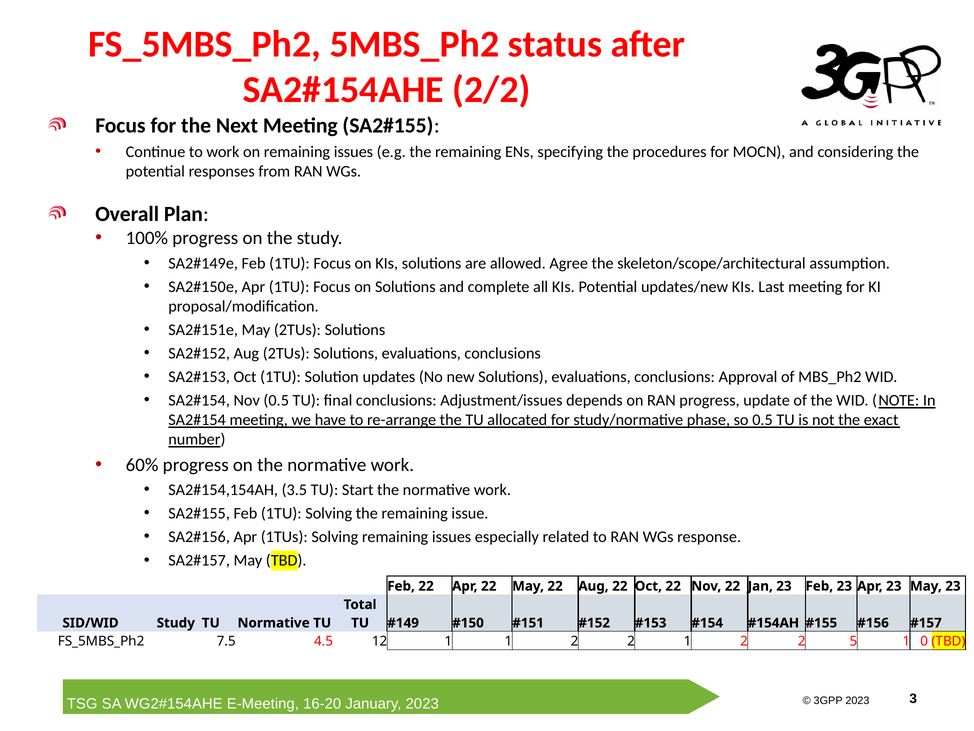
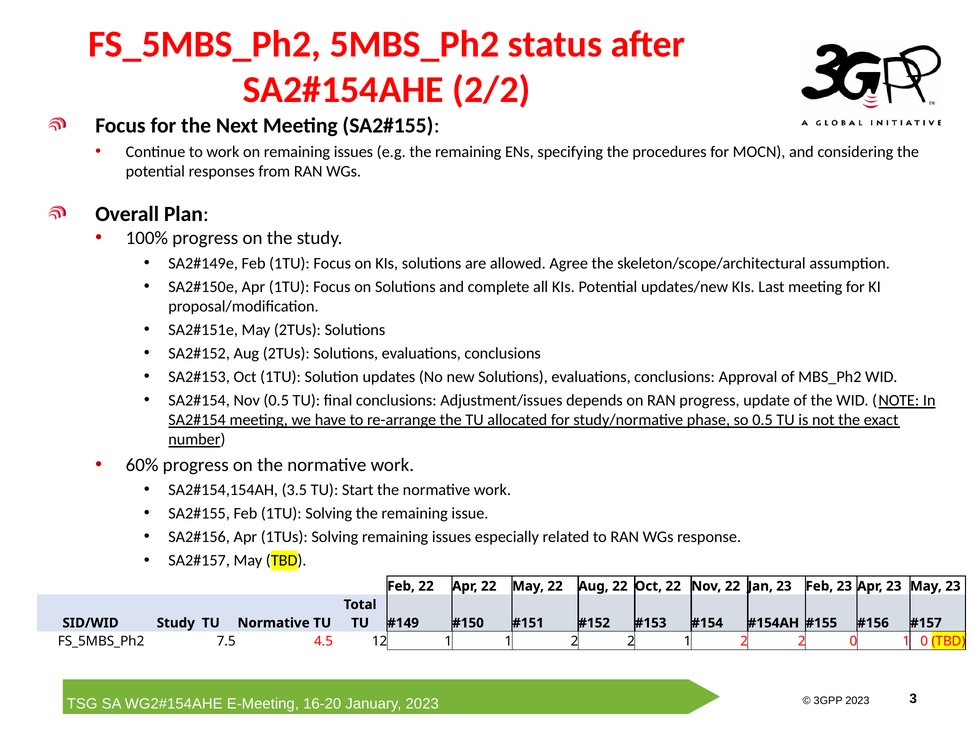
2 5: 5 -> 0 (853, 641)
